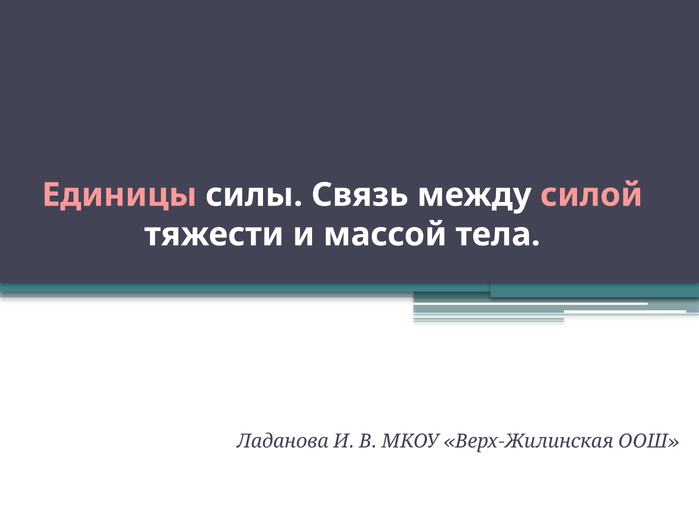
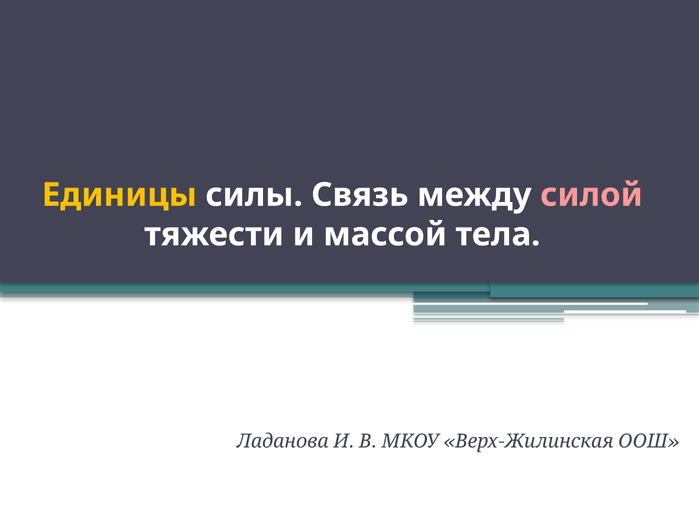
Единицы colour: pink -> yellow (119, 195)
